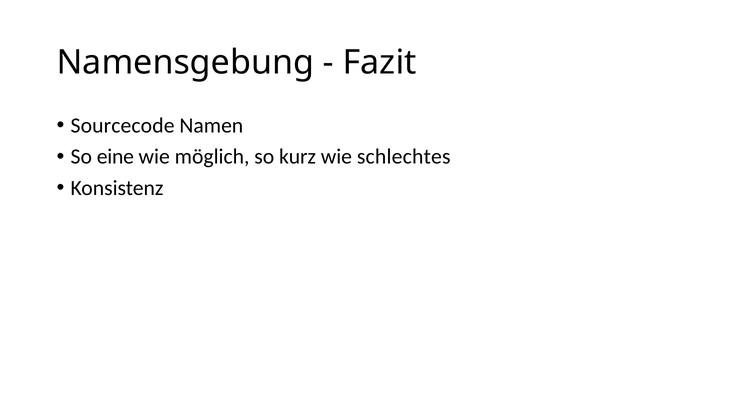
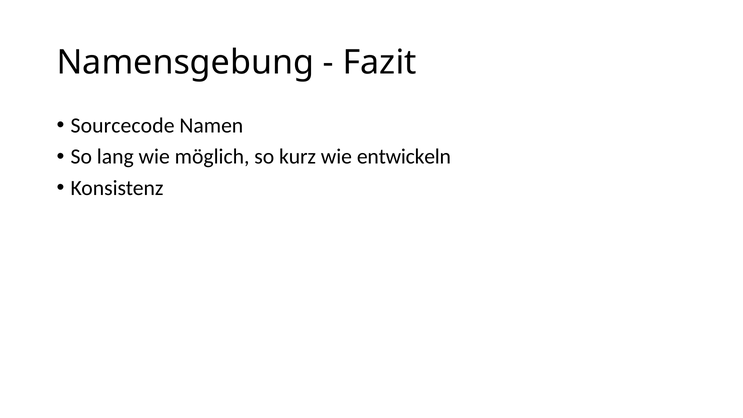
eine: eine -> lang (115, 157)
schlechtes: schlechtes -> entwickeln (404, 157)
